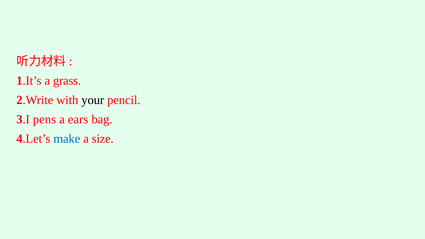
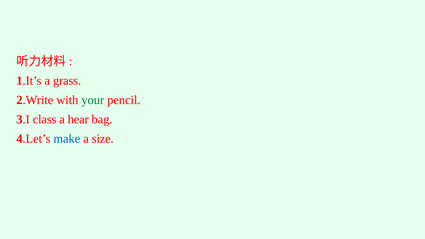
your colour: black -> green (93, 100)
pens: pens -> class (45, 119)
ears: ears -> hear (78, 119)
